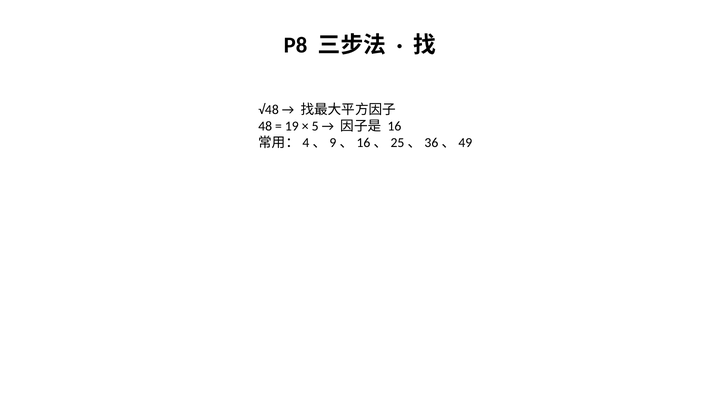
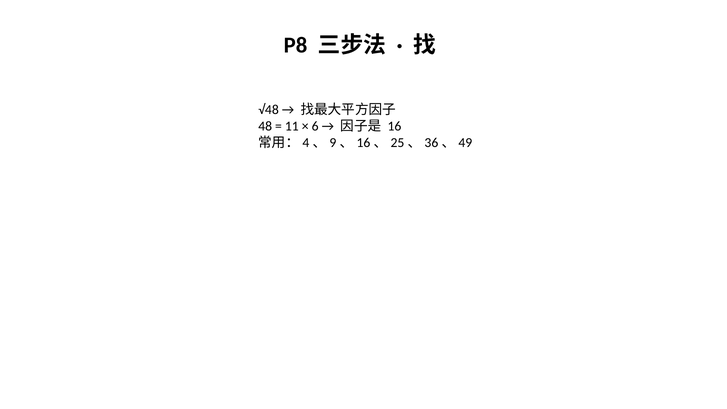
19: 19 -> 11 (292, 126)
5: 5 -> 6 (315, 126)
